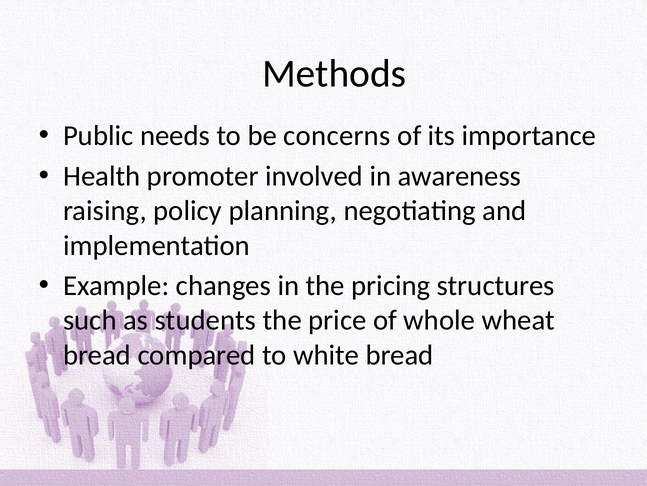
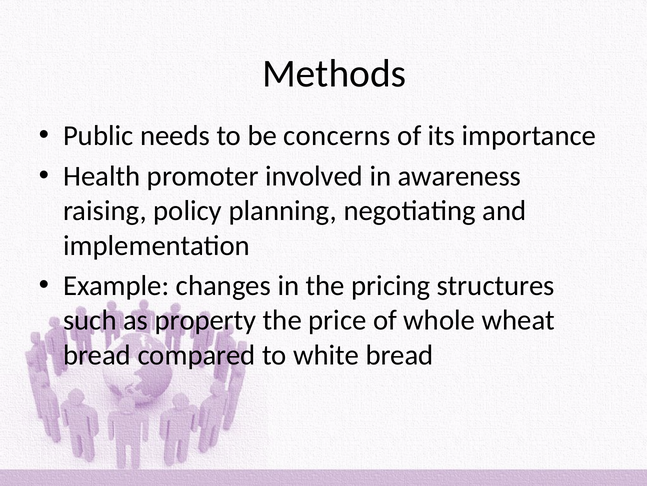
students: students -> property (206, 320)
